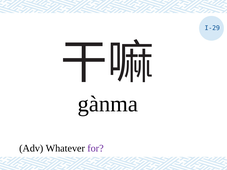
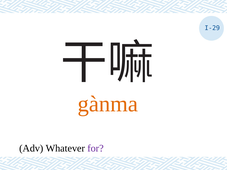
gànma colour: black -> orange (108, 104)
